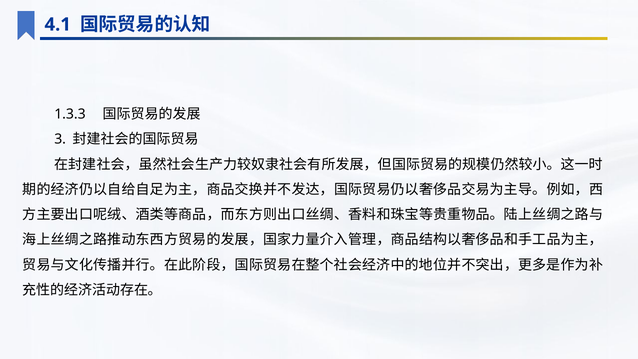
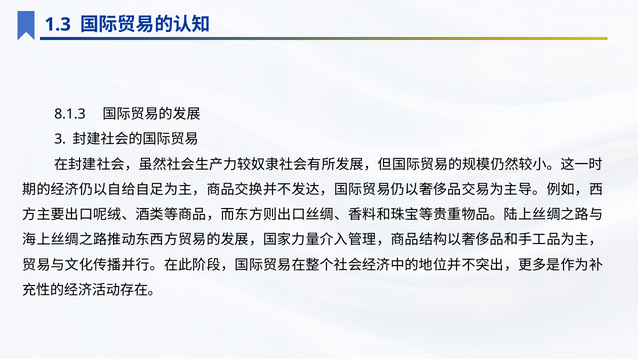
4.1: 4.1 -> 1.3 (58, 24)
1.3.3: 1.3.3 -> 8.1.3 (70, 114)
